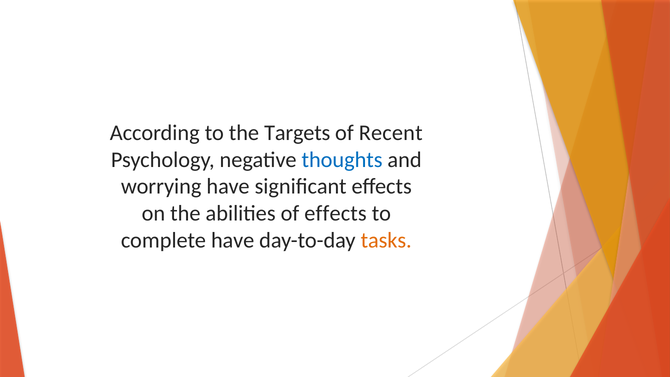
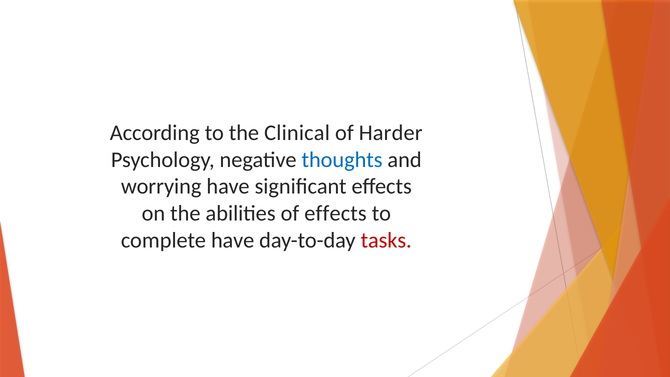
Targets: Targets -> Clinical (297, 133)
Recent: Recent -> Harder (391, 133)
tasks colour: orange -> red (386, 240)
